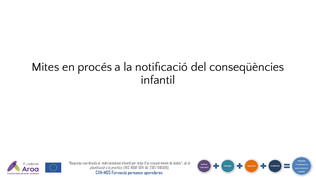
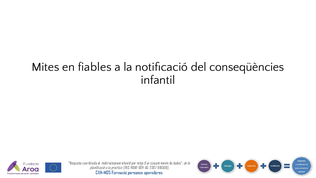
procés: procés -> fiables (95, 67)
